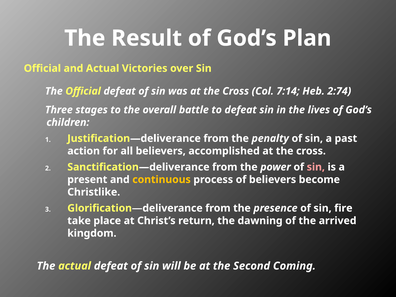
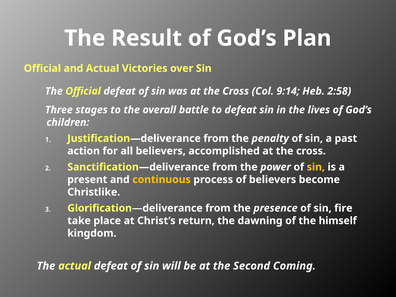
7:14: 7:14 -> 9:14 (288, 91)
2:74: 2:74 -> 2:58 (339, 91)
sin colour: pink -> yellow (316, 167)
arrived: arrived -> himself (338, 221)
